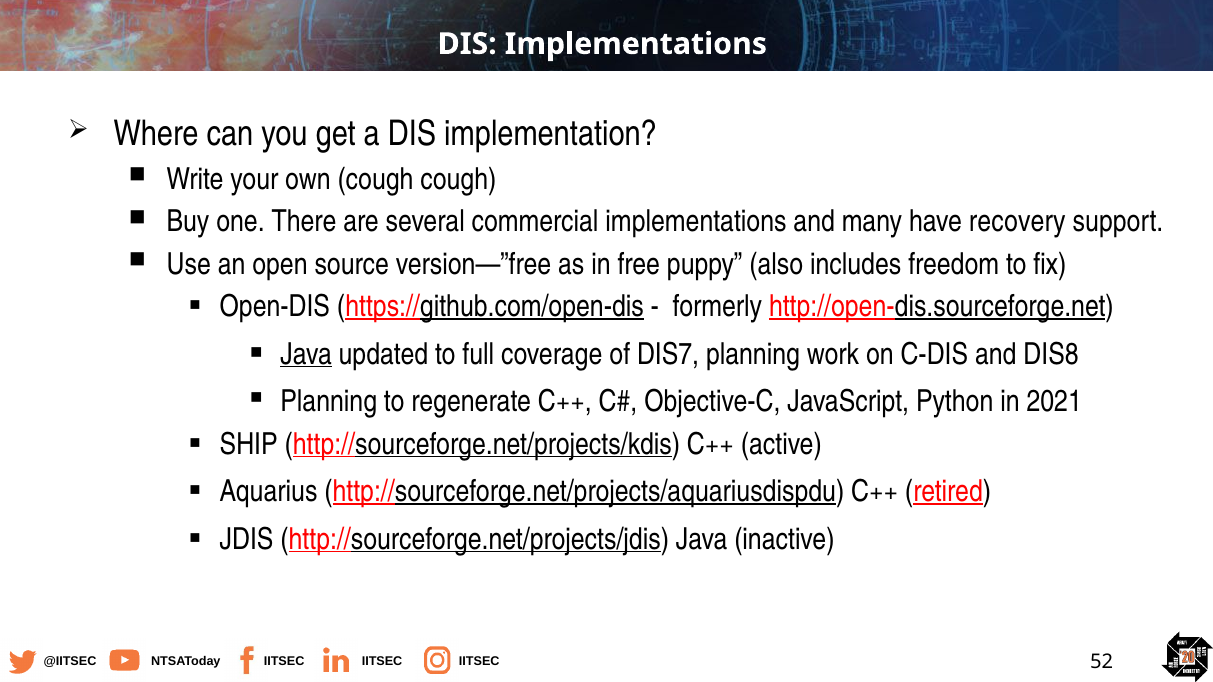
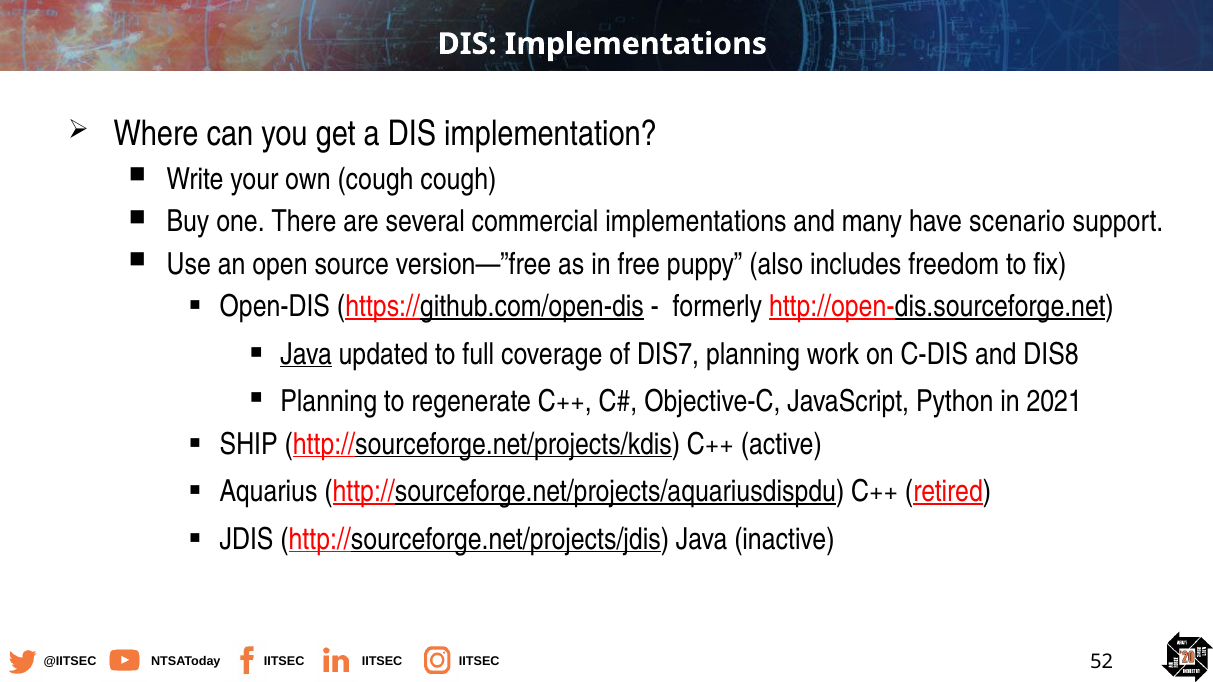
recovery: recovery -> scenario (1017, 222)
